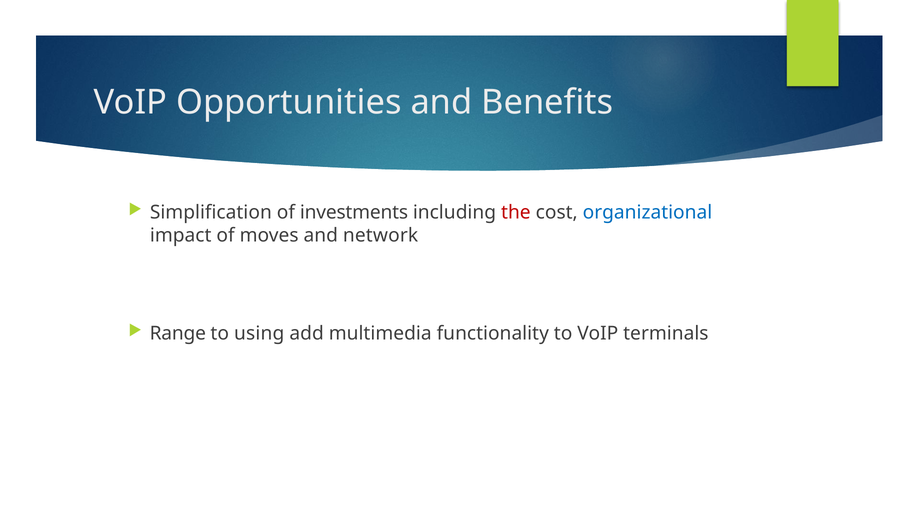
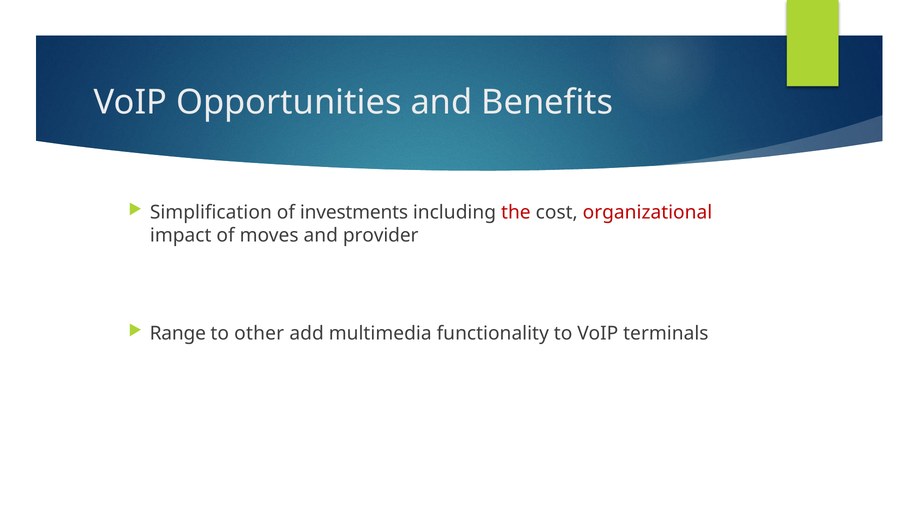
organizational colour: blue -> red (647, 213)
network: network -> provider (381, 236)
using: using -> other (259, 333)
